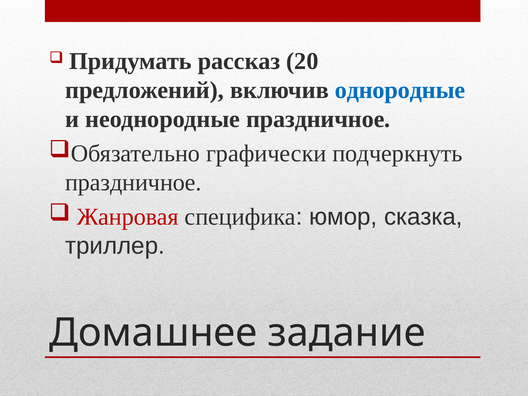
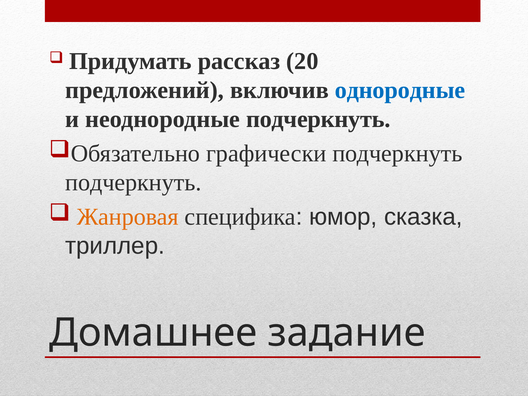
неоднородные праздничное: праздничное -> подчеркнуть (318, 119)
праздничное: праздничное -> подчеркнуть (133, 183)
Жанровая colour: red -> orange (128, 217)
